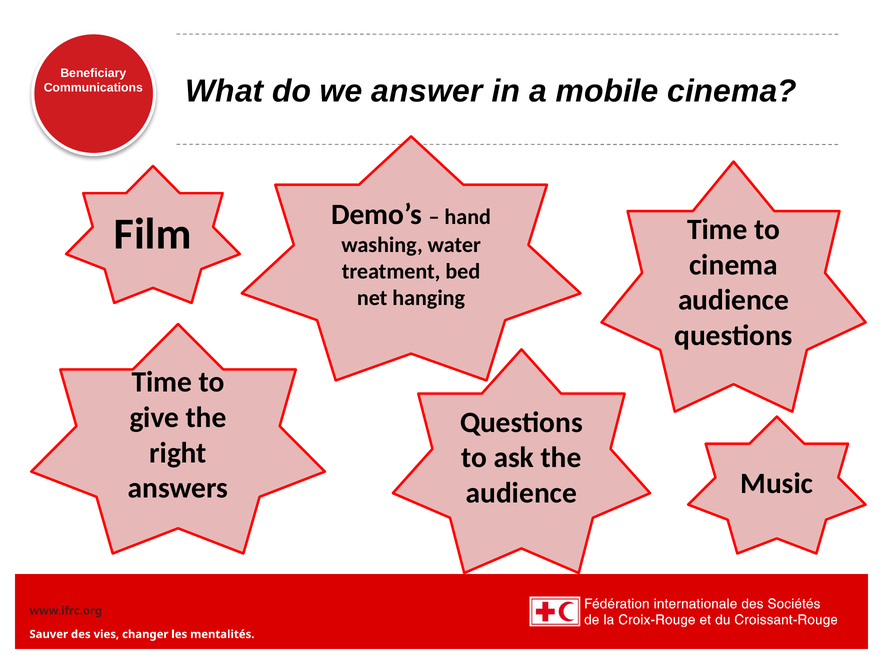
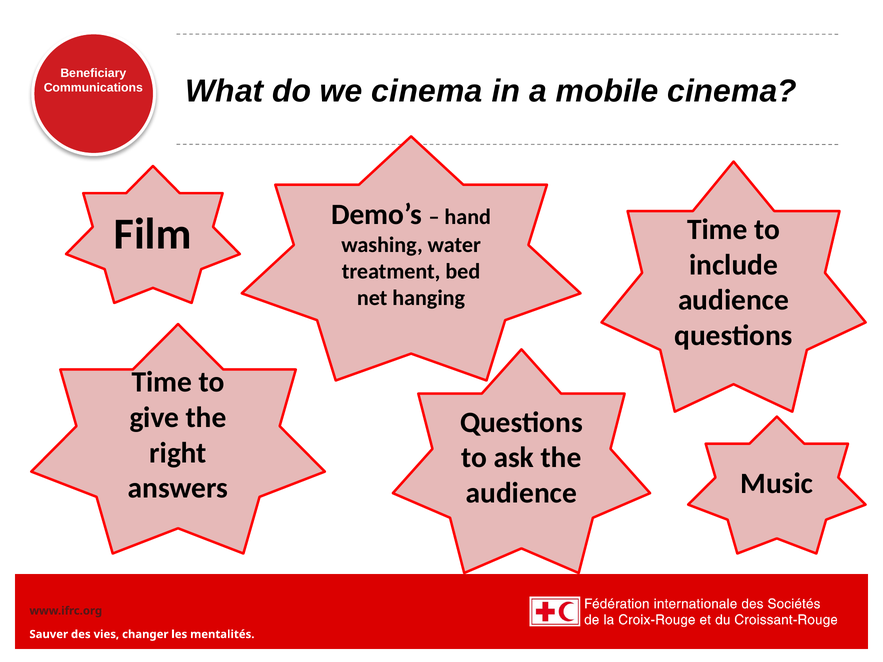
we answer: answer -> cinema (427, 91)
cinema: cinema -> include (734, 265)
